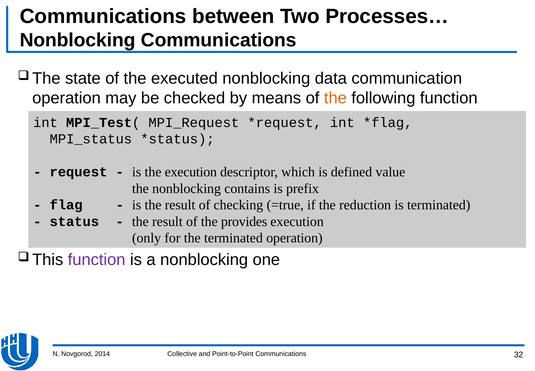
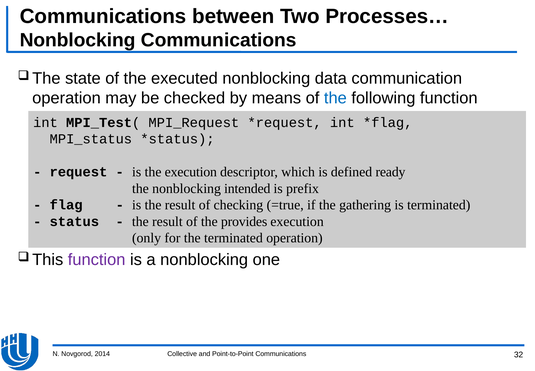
the colour: orange -> blue (335, 98)
value: value -> ready (390, 172)
contains: contains -> intended (247, 188)
reduction: reduction -> gathering (365, 205)
